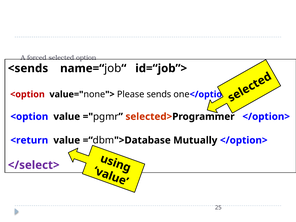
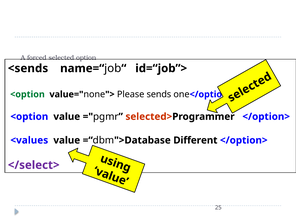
<option colour: red -> green (27, 94)
<return: <return -> <values (29, 140)
Mutually: Mutually -> Different (195, 140)
